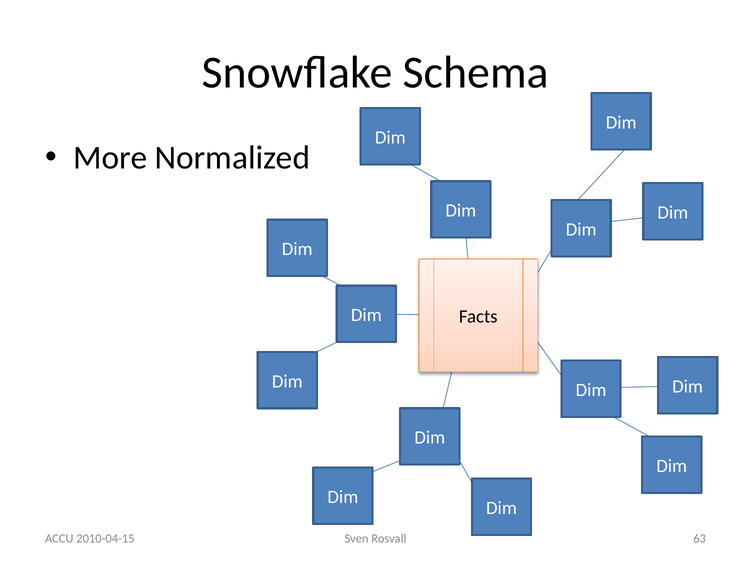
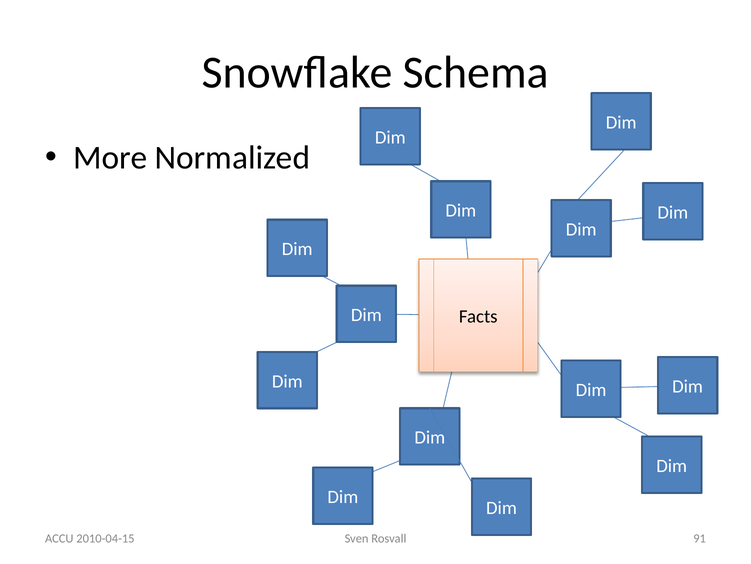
63: 63 -> 91 (700, 538)
